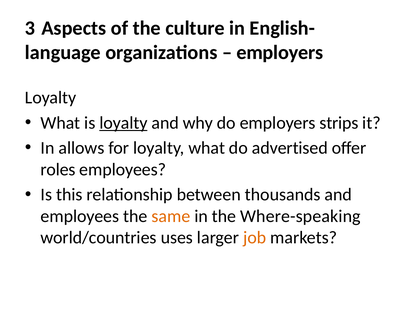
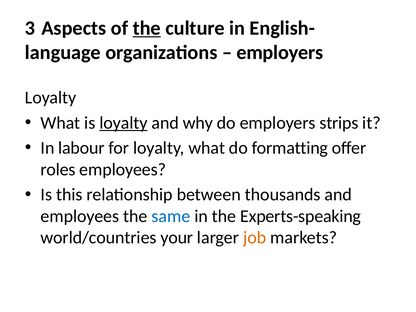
the underline: none -> present (147, 28)
allows: allows -> labour (81, 148)
advertised: advertised -> formatting (290, 148)
same colour: orange -> blue (171, 216)
Where-speaking: Where-speaking -> Experts-speaking (301, 216)
uses: uses -> your (177, 238)
